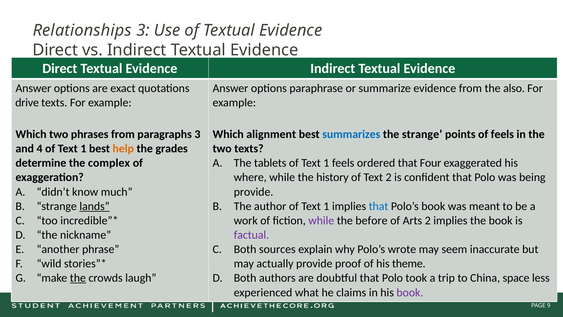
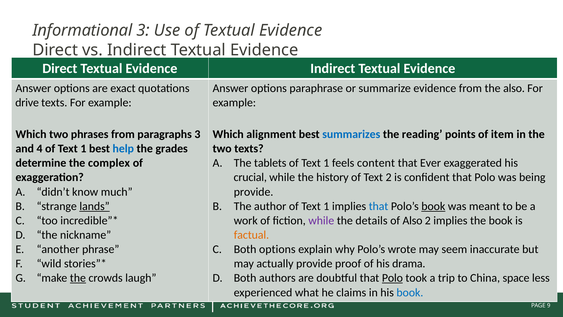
Relationships: Relationships -> Informational (82, 30)
the strange: strange -> reading (422, 134)
of feels: feels -> item (502, 134)
help colour: orange -> blue (123, 149)
ordered: ordered -> content (376, 163)
Four: Four -> Ever (430, 163)
where: where -> crucial (250, 177)
book underline: none -> present (433, 206)
before: before -> details (371, 220)
of Arts: Arts -> Also (412, 220)
factual colour: purple -> orange (251, 235)
Both sources: sources -> options (277, 249)
theme: theme -> drama (409, 263)
Polo underline: none -> present (392, 278)
book colour: purple -> blue (410, 292)
